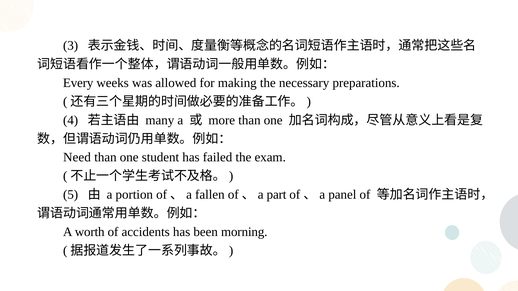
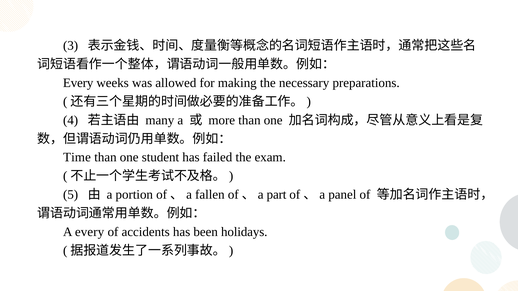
Need: Need -> Time (77, 158)
A worth: worth -> every (90, 232)
morning: morning -> holidays (244, 232)
